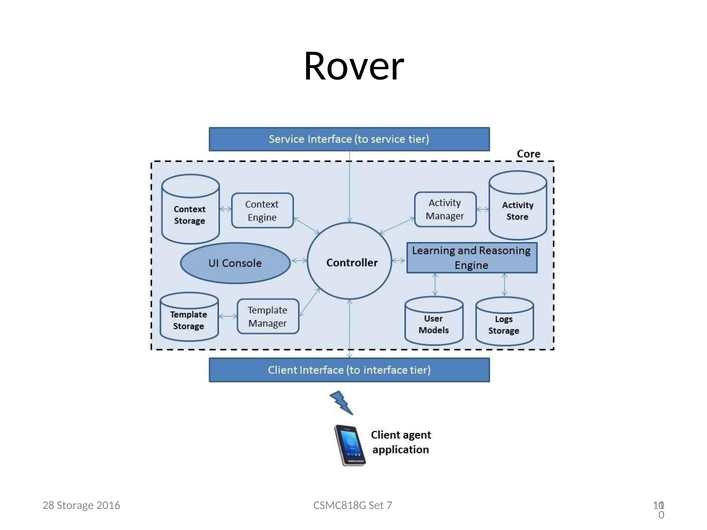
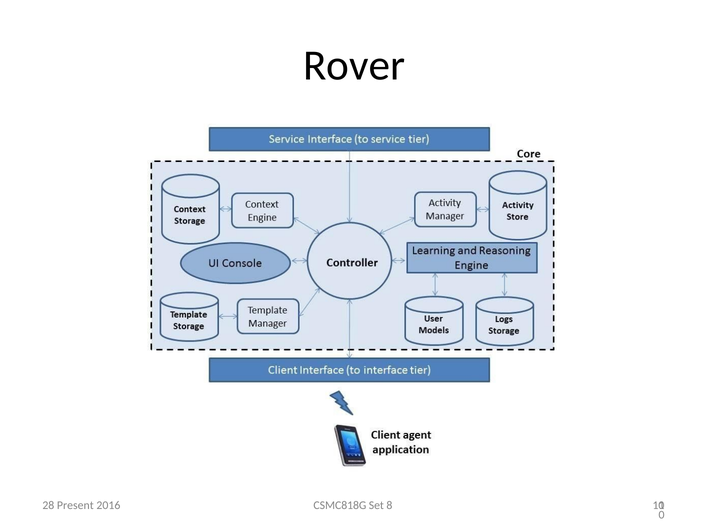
Storage: Storage -> Present (75, 506)
7: 7 -> 8 (389, 506)
